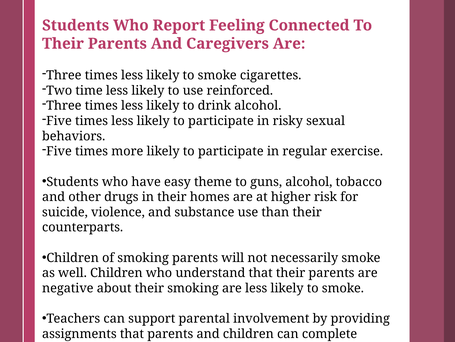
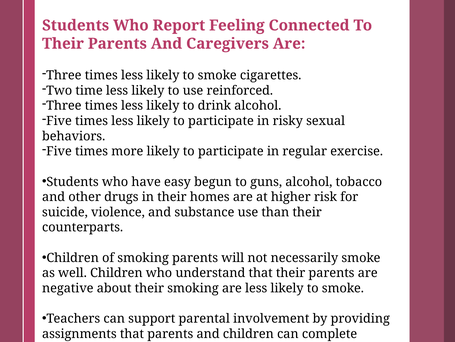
theme: theme -> begun (213, 181)
